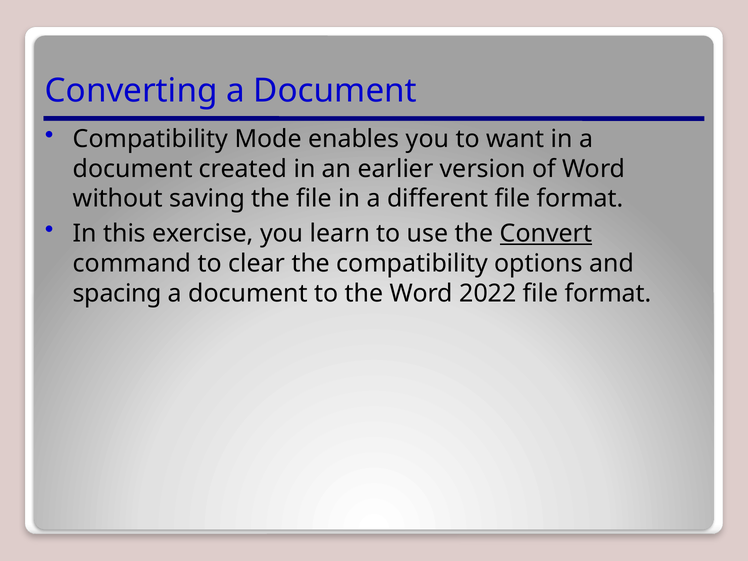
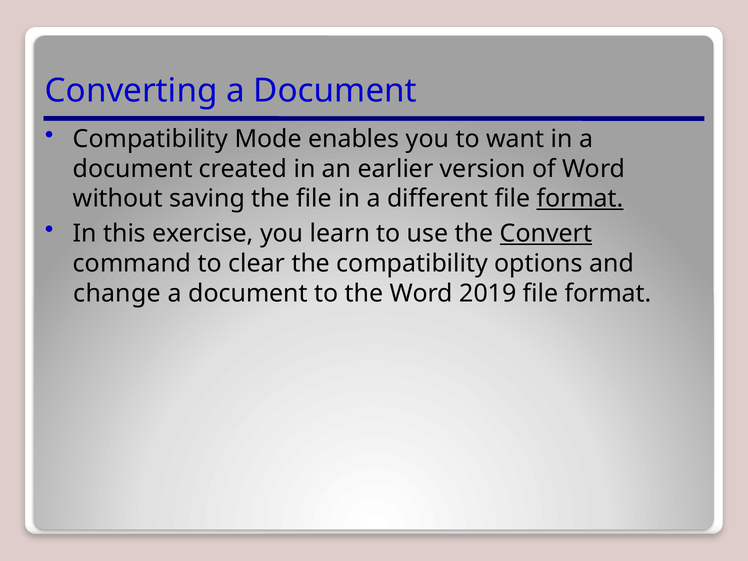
format underline: none -> present (580, 199)
spacing: spacing -> change (117, 293)
2022: 2022 -> 2019 (488, 293)
